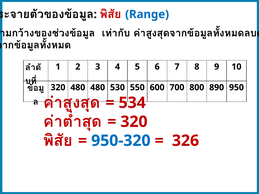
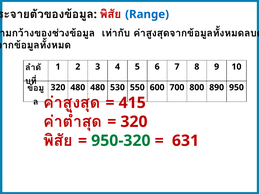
534: 534 -> 415 (132, 103)
950-320 colour: blue -> green (121, 141)
326: 326 -> 631 (185, 141)
